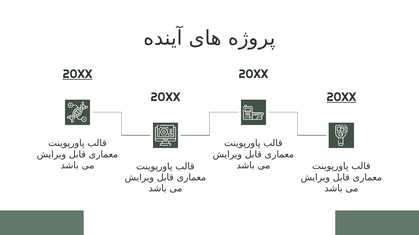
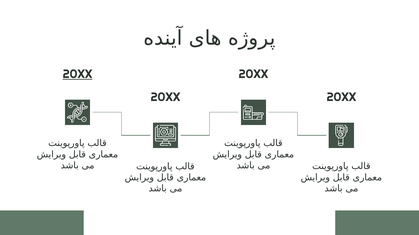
20XX underline: present -> none (341, 97)
